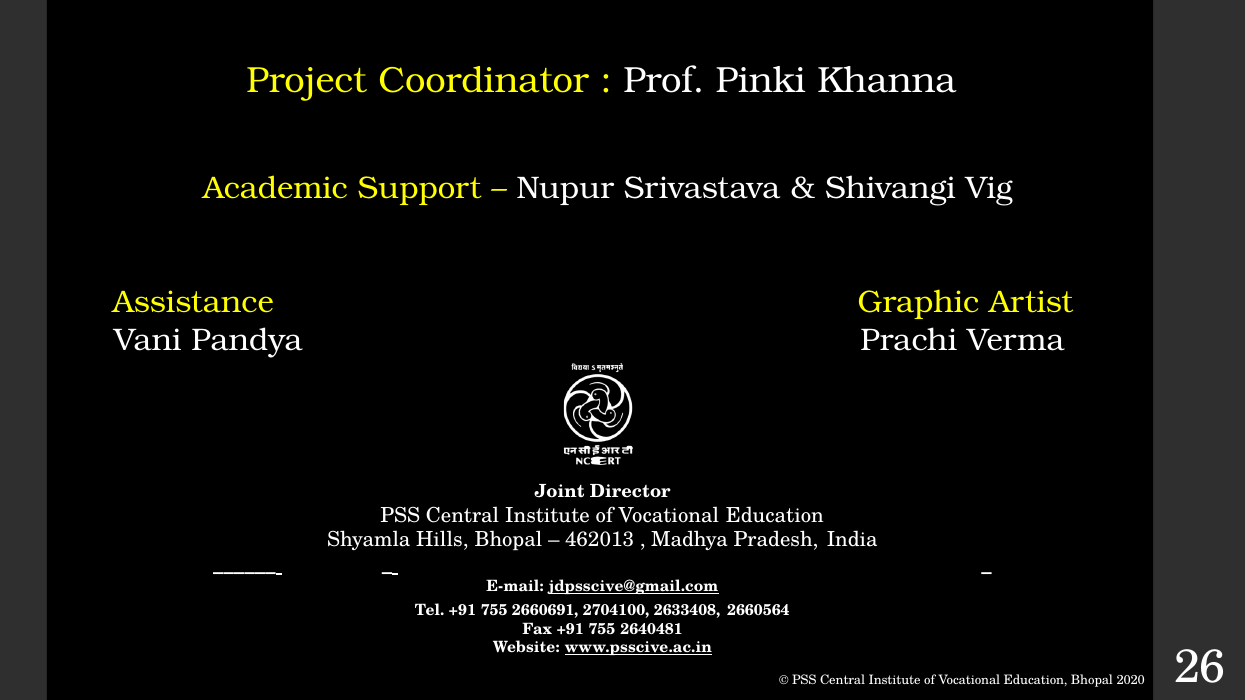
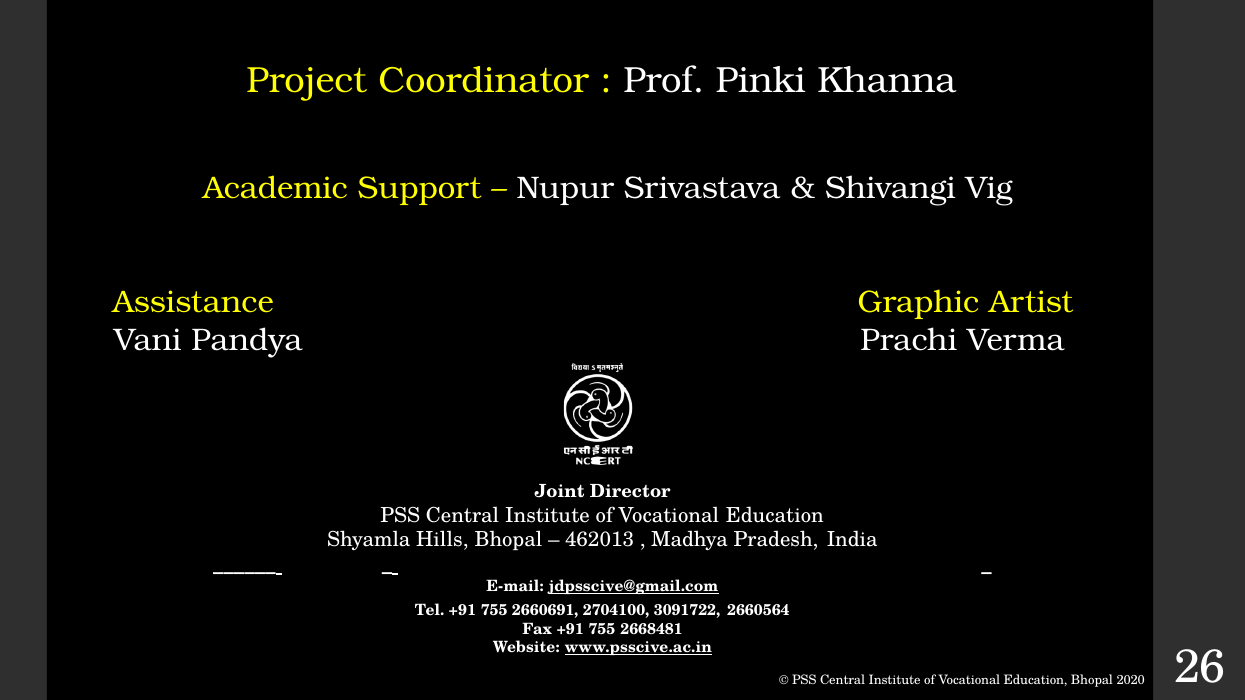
2633408: 2633408 -> 3091722 (687, 611)
2640481: 2640481 -> 2668481 (652, 629)
